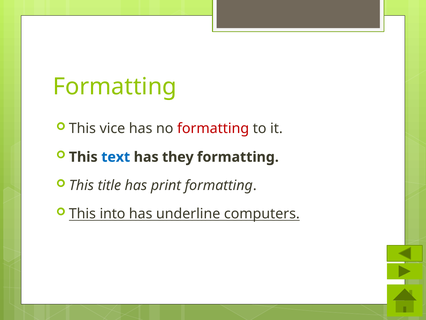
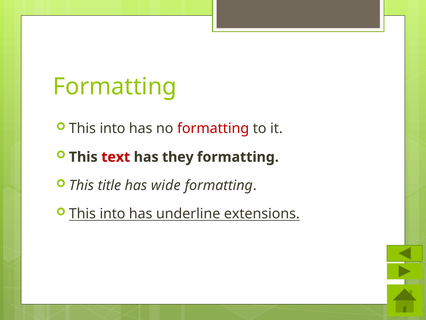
vice: vice -> into (112, 128)
text colour: blue -> red (116, 157)
print: print -> wide (166, 185)
computers: computers -> extensions (262, 214)
